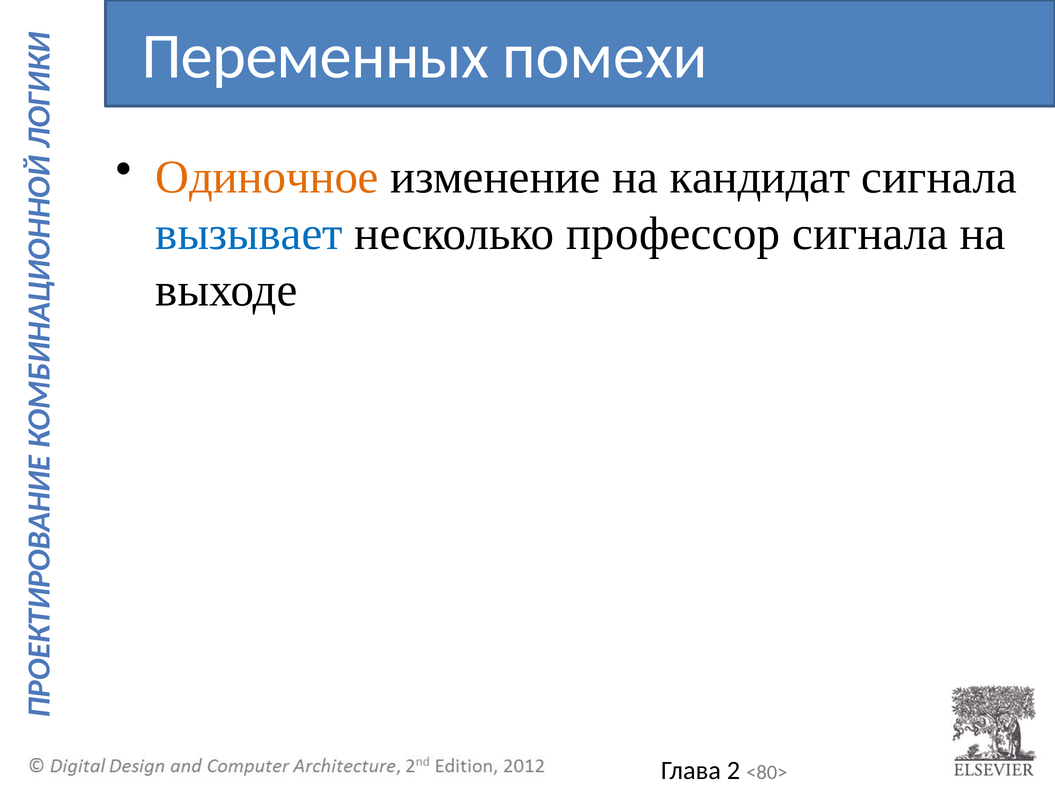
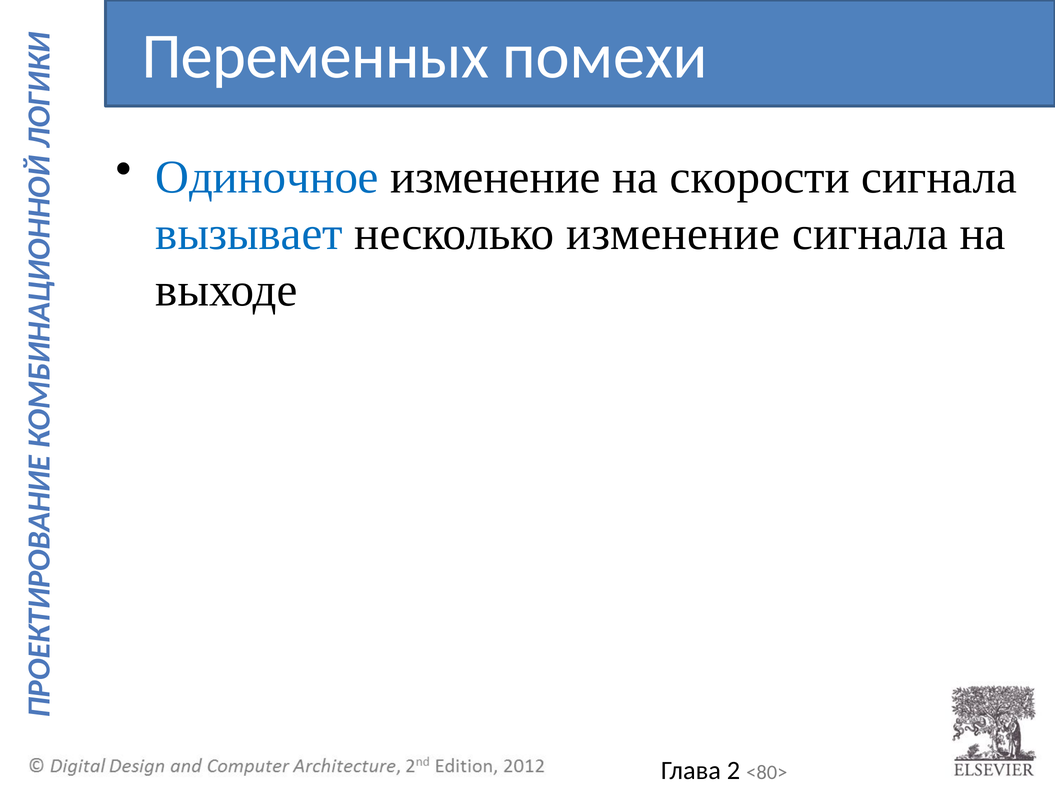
Одиночное colour: orange -> blue (267, 177)
кандидат: кандидат -> скорости (760, 177)
несколько профессор: профессор -> изменение (673, 234)
